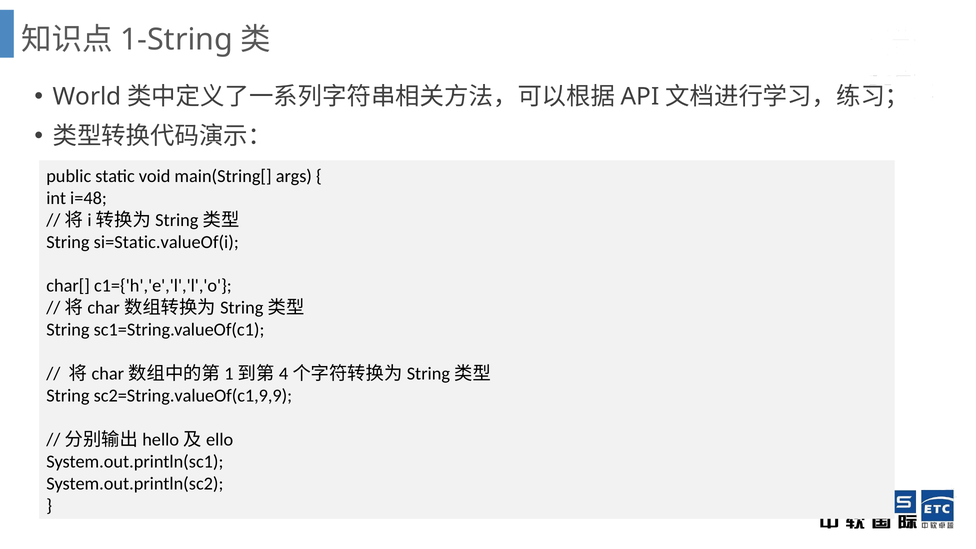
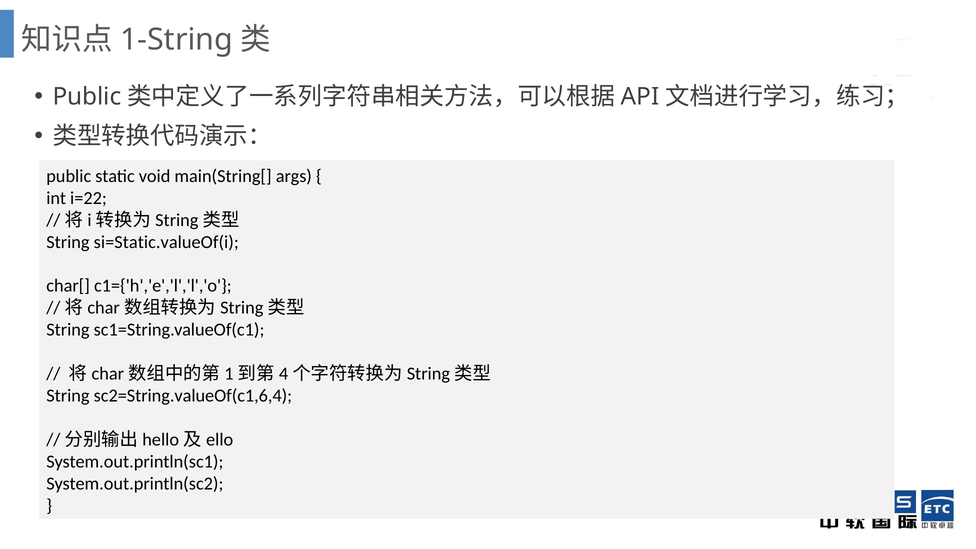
World: World -> Public (87, 97)
i=48: i=48 -> i=22 (88, 198)
sc2=String.valueOf(c1,9,9: sc2=String.valueOf(c1,9,9 -> sc2=String.valueOf(c1,6,4 (193, 396)
